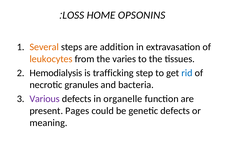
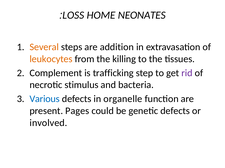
OPSONINS: OPSONINS -> NEONATES (142, 15)
varies: varies -> killing (124, 59)
Hemodialysis: Hemodialysis -> Complement (56, 73)
rid colour: blue -> purple (187, 73)
granules: granules -> stimulus (82, 85)
Various colour: purple -> blue (45, 99)
meaning: meaning -> involved (48, 123)
